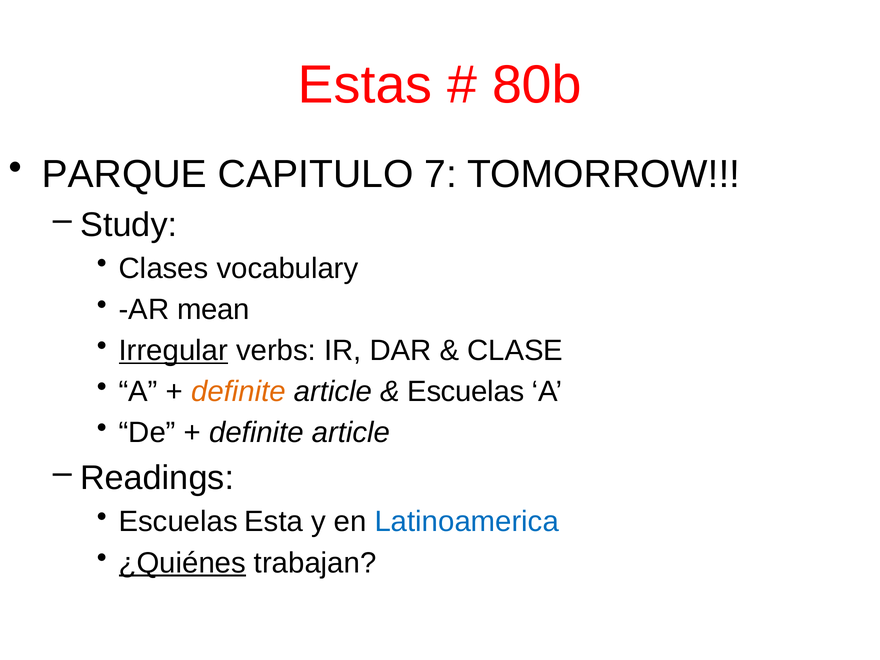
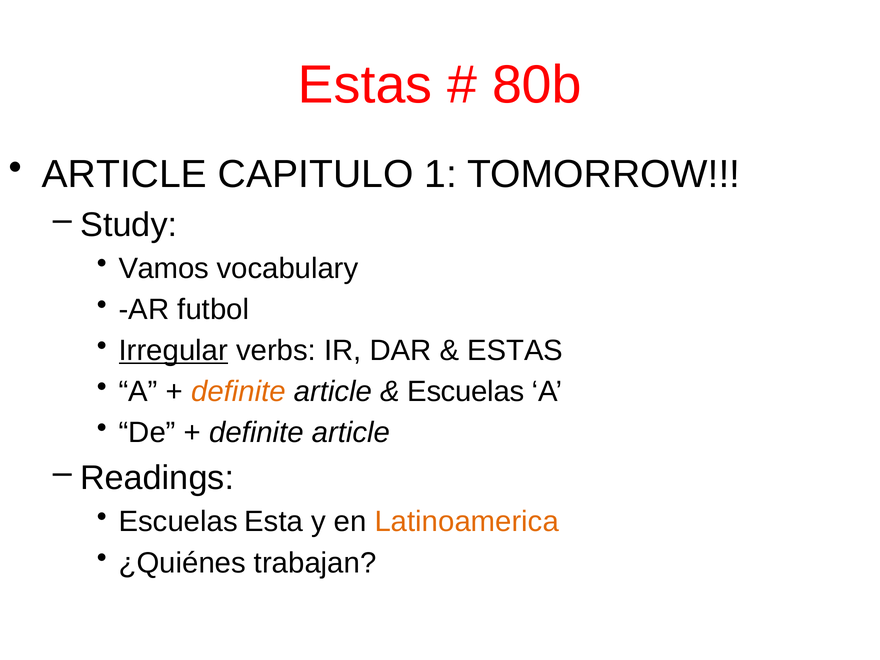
PARQUE: PARQUE -> ARTICLE (124, 174)
7: 7 -> 1 (441, 174)
Clases: Clases -> Vamos (164, 269)
mean: mean -> futbol (213, 310)
CLASE: CLASE -> ESTAS (515, 351)
Latinoamerica colour: blue -> orange (467, 522)
¿Quiénes underline: present -> none (182, 563)
